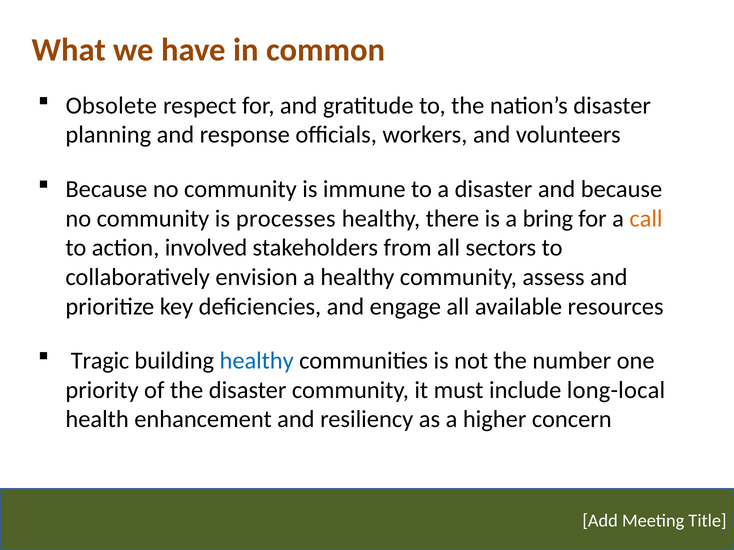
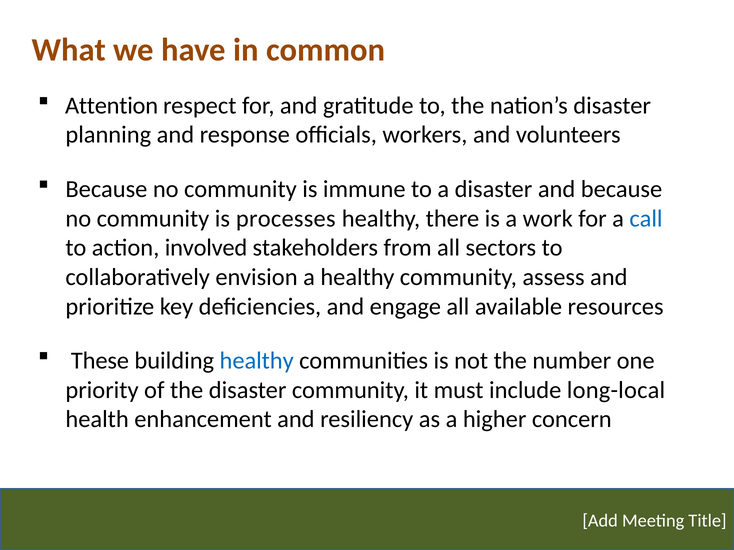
Obsolete: Obsolete -> Attention (112, 106)
bring: bring -> work (548, 219)
call colour: orange -> blue (646, 219)
Tragic: Tragic -> These (100, 361)
